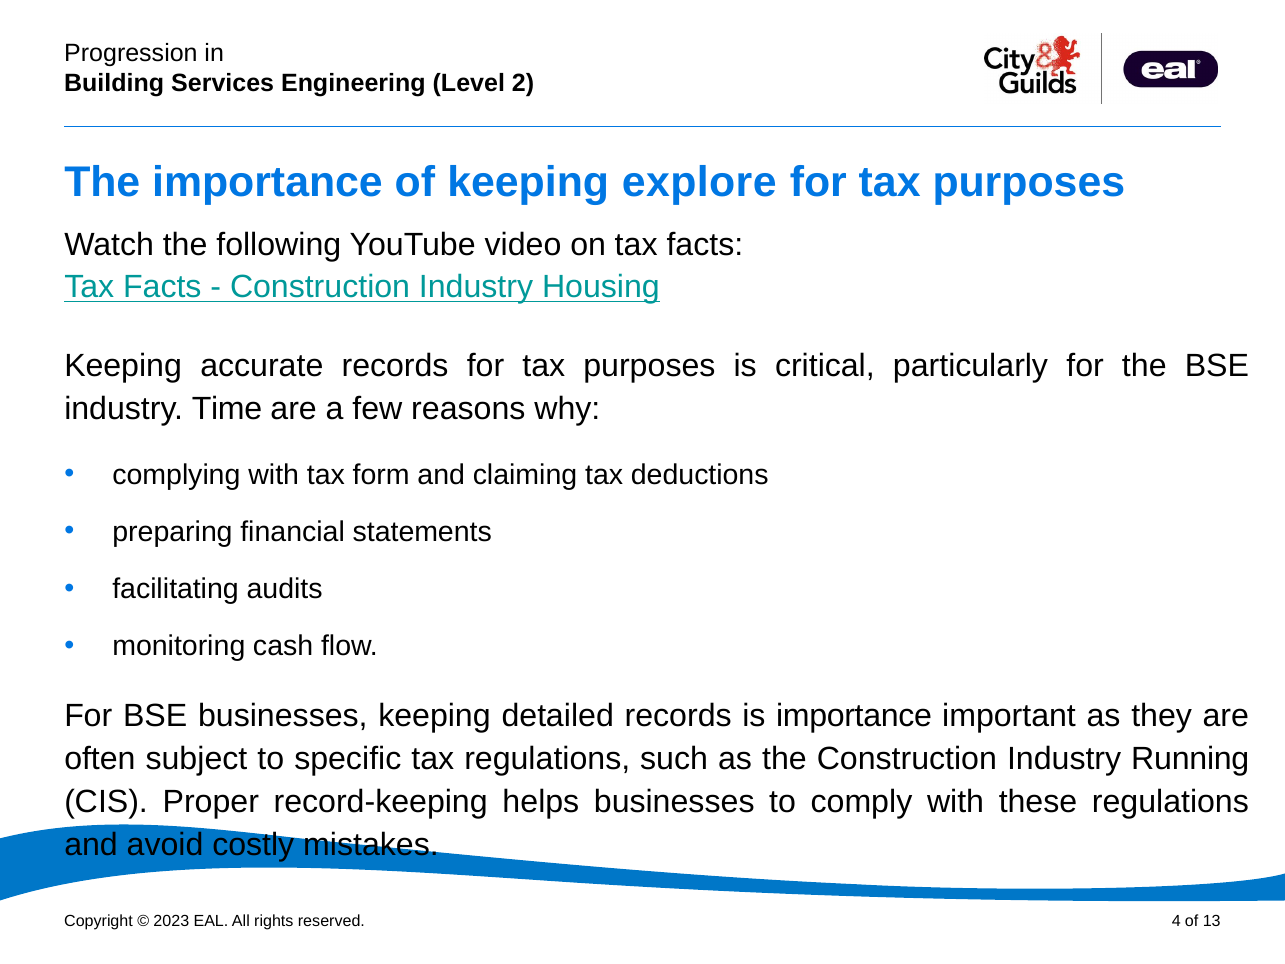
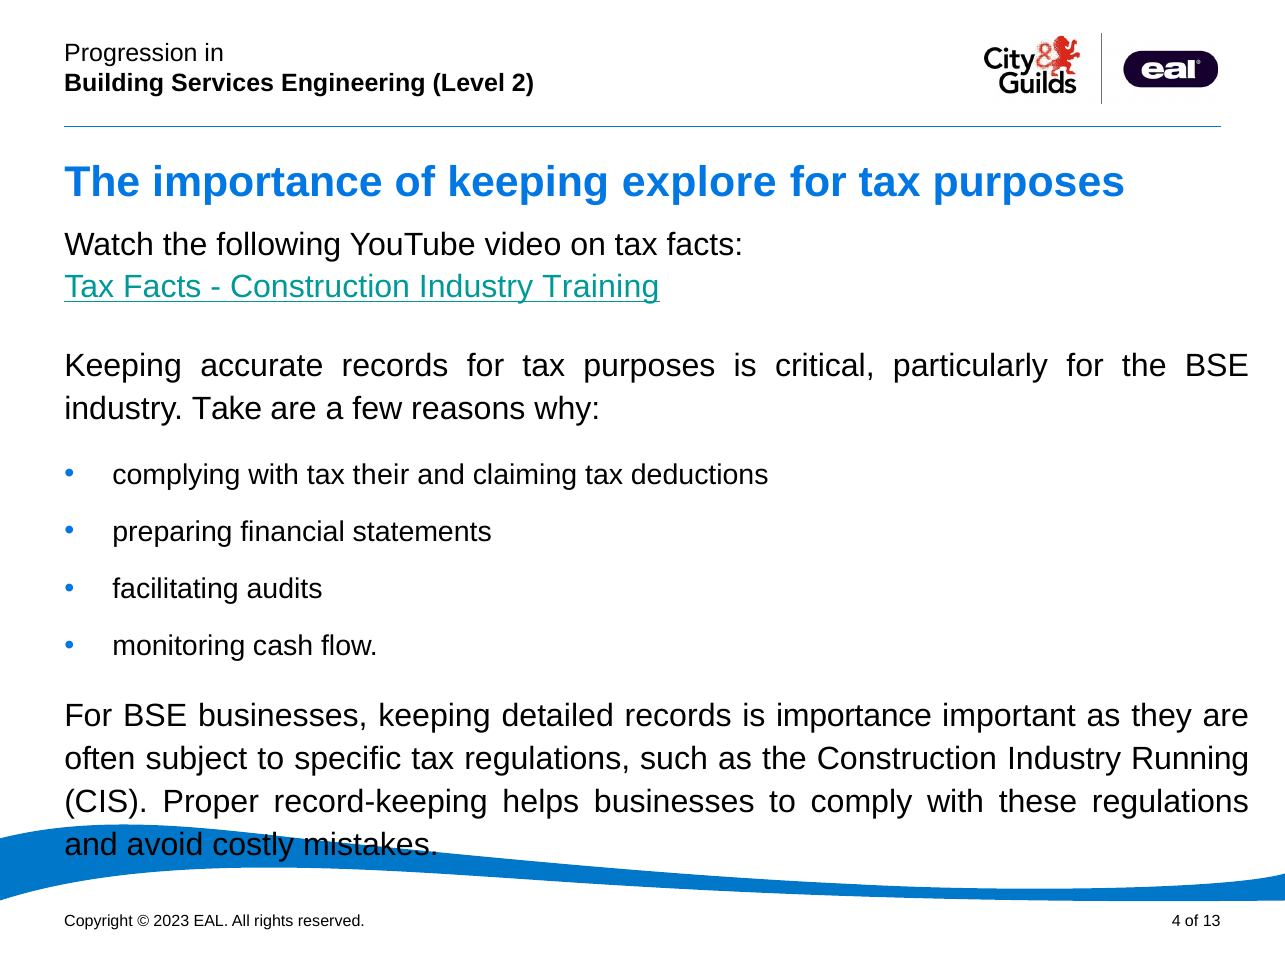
Housing: Housing -> Training (601, 287)
Time: Time -> Take (227, 409)
form: form -> their (381, 475)
